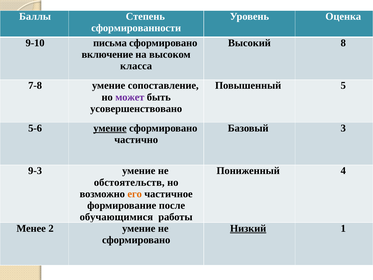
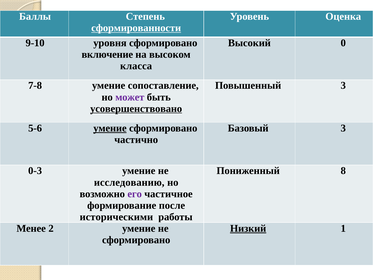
сформированности underline: none -> present (136, 28)
письма: письма -> уровня (110, 43)
8: 8 -> 0 (343, 43)
Повышенный 5: 5 -> 3 (343, 85)
усовершенствовано underline: none -> present (136, 108)
9-3: 9-3 -> 0-3 (35, 171)
4: 4 -> 8 (343, 171)
обстоятельств: обстоятельств -> исследованию (129, 182)
его colour: orange -> purple (135, 194)
обучающимися: обучающимися -> историческими (116, 217)
